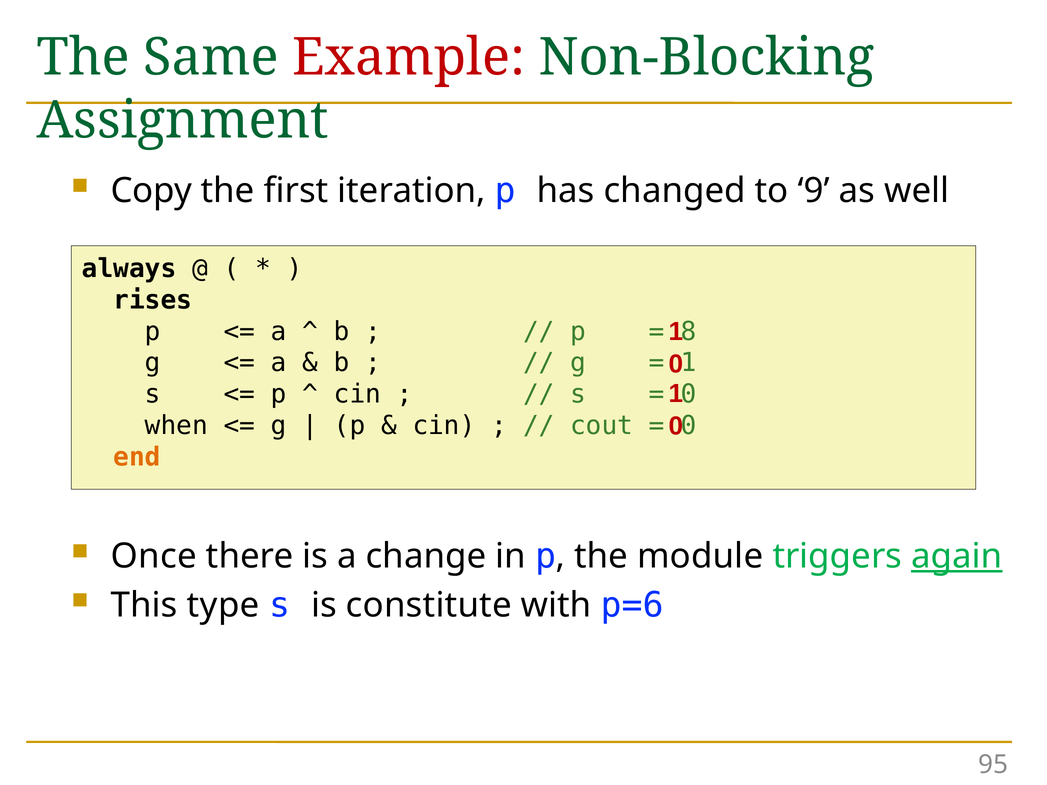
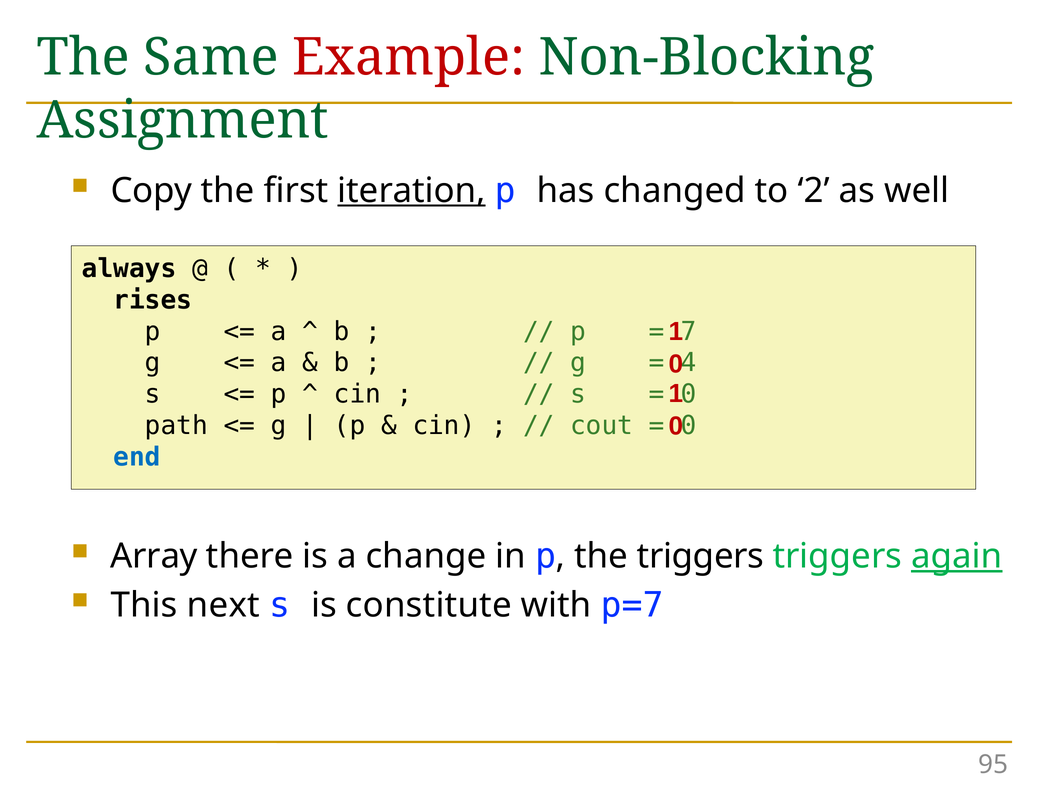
iteration underline: none -> present (412, 191)
9: 9 -> 2 (814, 191)
8: 8 -> 7 (688, 332)
1: 1 -> 4 (688, 363)
when: when -> path (176, 426)
end colour: orange -> blue (137, 457)
Once: Once -> Array (154, 556)
the module: module -> triggers (700, 556)
type: type -> next (223, 605)
p=6: p=6 -> p=7 (632, 605)
